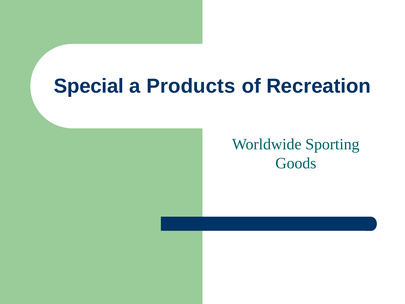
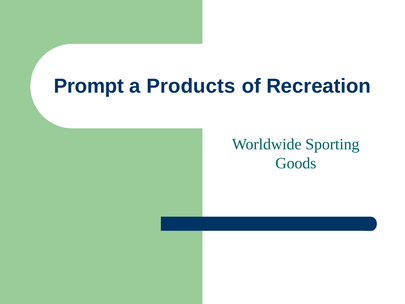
Special: Special -> Prompt (89, 86)
